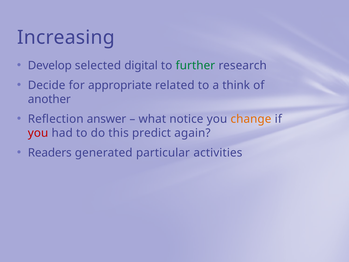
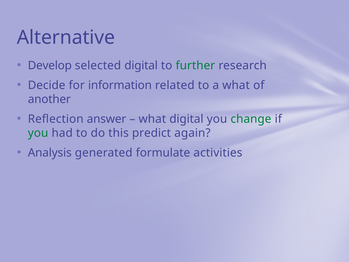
Increasing: Increasing -> Alternative (66, 37)
appropriate: appropriate -> information (120, 85)
a think: think -> what (236, 85)
what notice: notice -> digital (186, 119)
change colour: orange -> green (251, 119)
you colour: red -> green (38, 133)
Readers: Readers -> Analysis (50, 153)
particular: particular -> formulate (163, 153)
